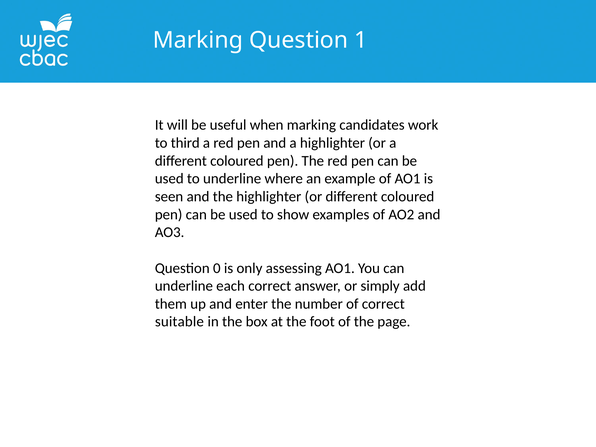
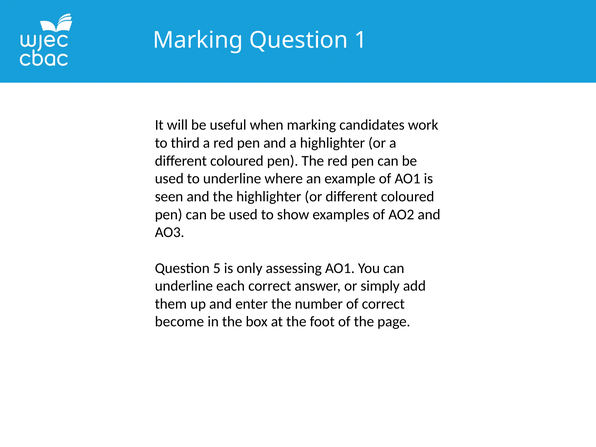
0: 0 -> 5 (217, 268)
suitable: suitable -> become (179, 322)
